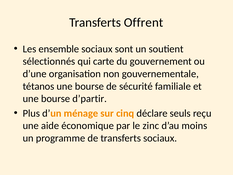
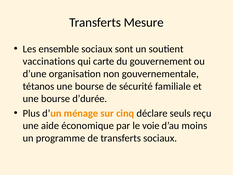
Offrent: Offrent -> Mesure (144, 22)
sélectionnés: sélectionnés -> vaccinations (49, 61)
d’partir: d’partir -> d’durée (90, 99)
zinc: zinc -> voie (151, 126)
